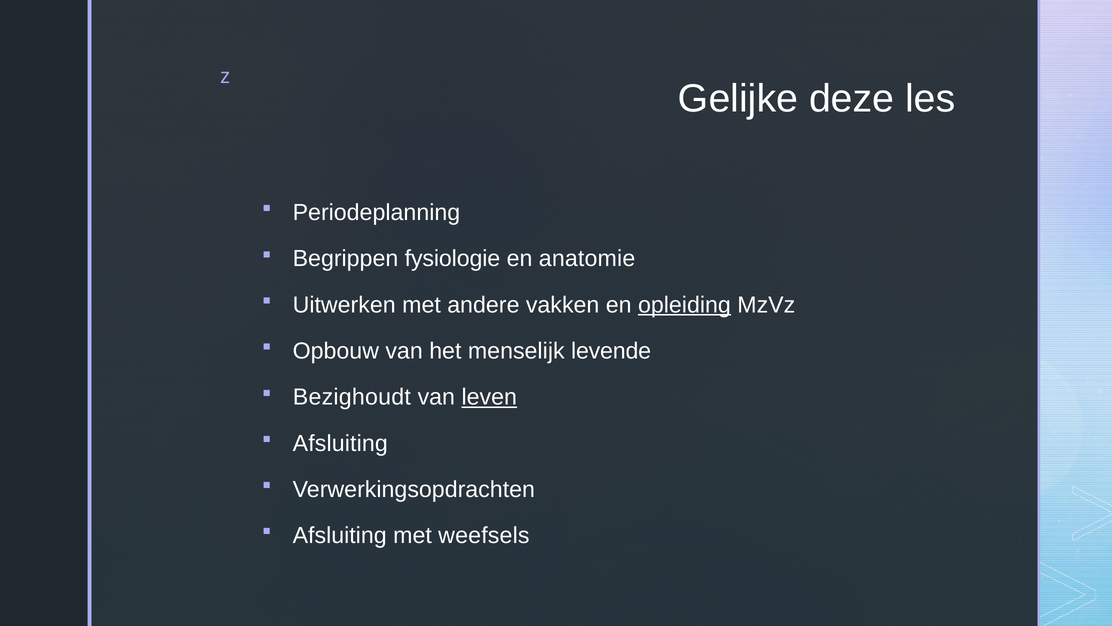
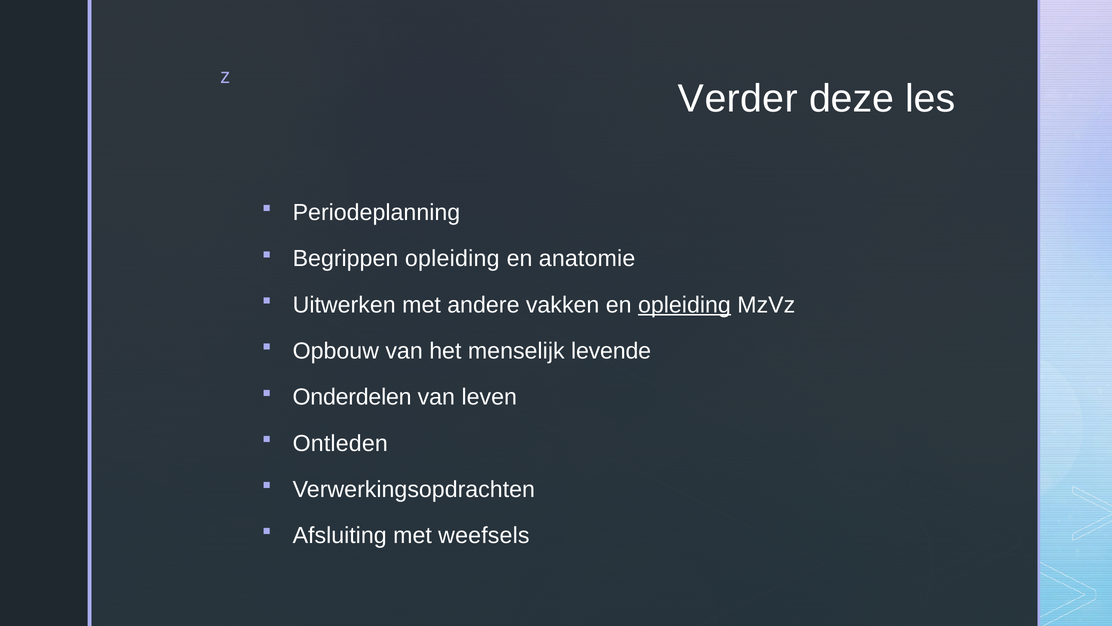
Gelijke: Gelijke -> Verder (738, 99)
Begrippen fysiologie: fysiologie -> opleiding (452, 259)
Bezighoudt: Bezighoudt -> Onderdelen (352, 397)
leven underline: present -> none (489, 397)
Afsluiting: Afsluiting -> Ontleden (340, 443)
